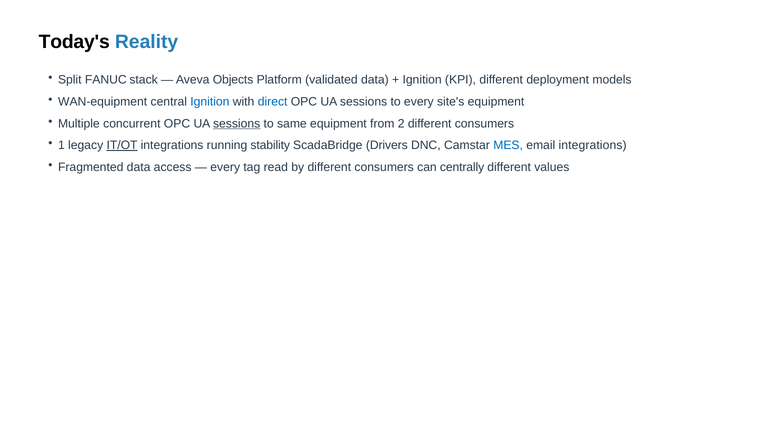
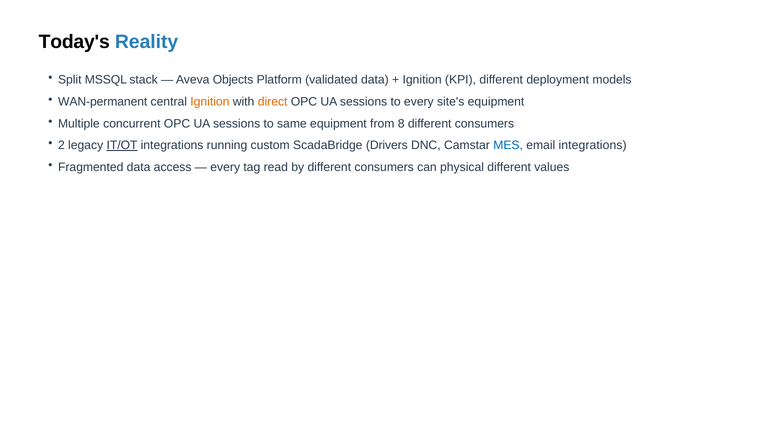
FANUC: FANUC -> MSSQL (106, 80)
WAN-equipment: WAN-equipment -> WAN-permanent (103, 102)
Ignition colour: blue -> orange (210, 102)
direct colour: blue -> orange (273, 102)
sessions underline: present -> none (237, 123)
2: 2 -> 8 (401, 123)
1: 1 -> 2 (61, 145)
stability: stability -> custom (270, 145)
centrally: centrally -> physical (462, 167)
